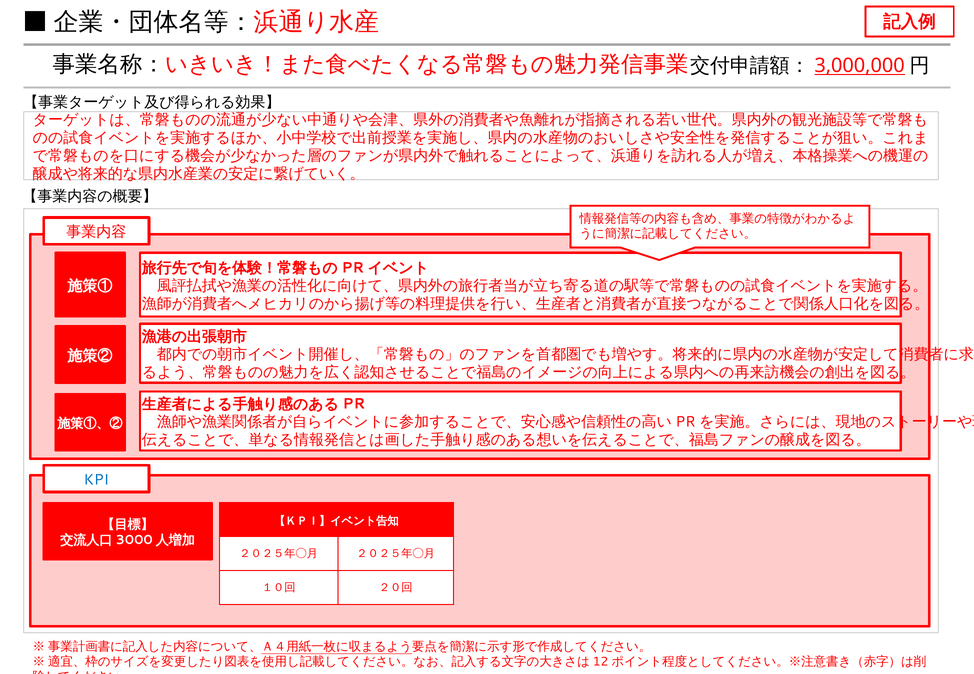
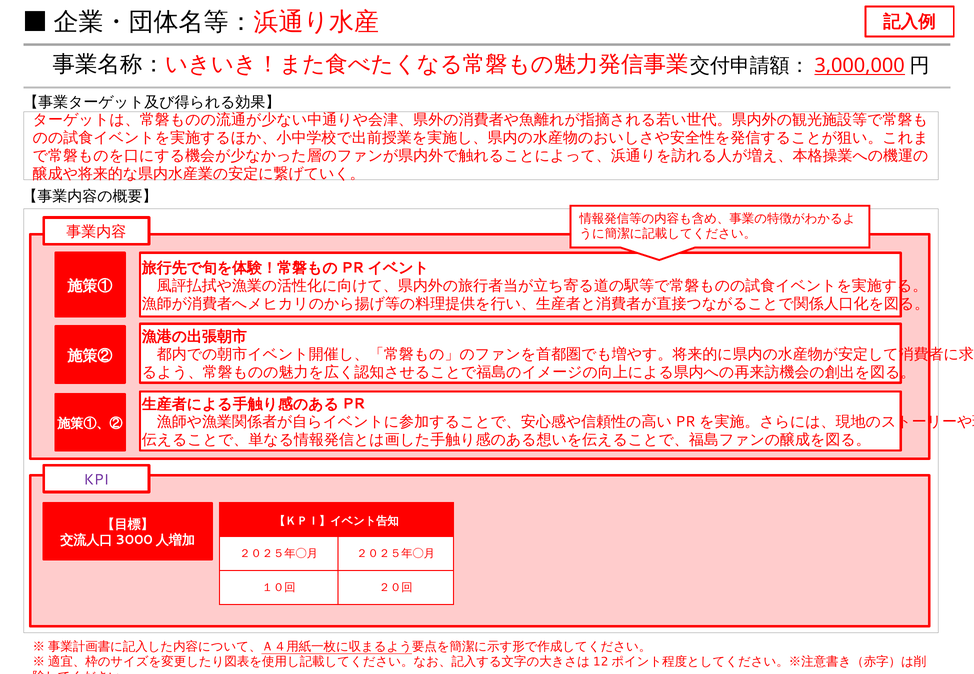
KPI colour: blue -> purple (96, 480)
